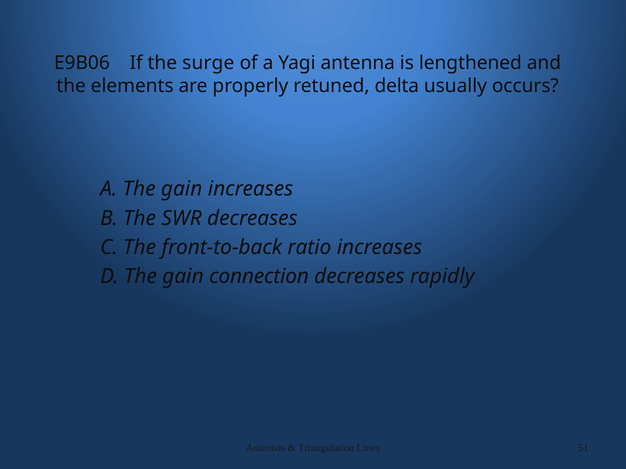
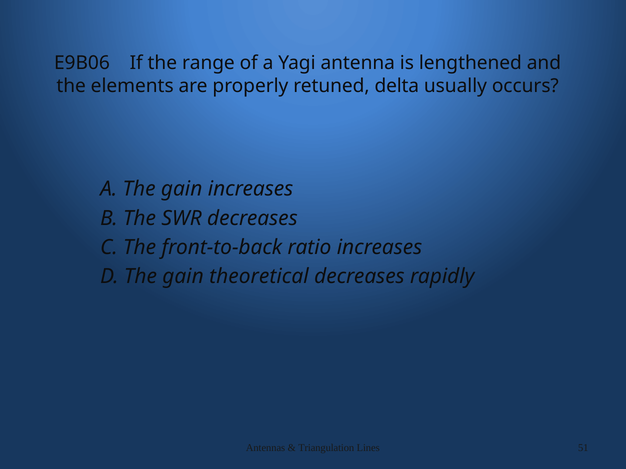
surge: surge -> range (208, 63)
connection: connection -> theoretical (259, 277)
